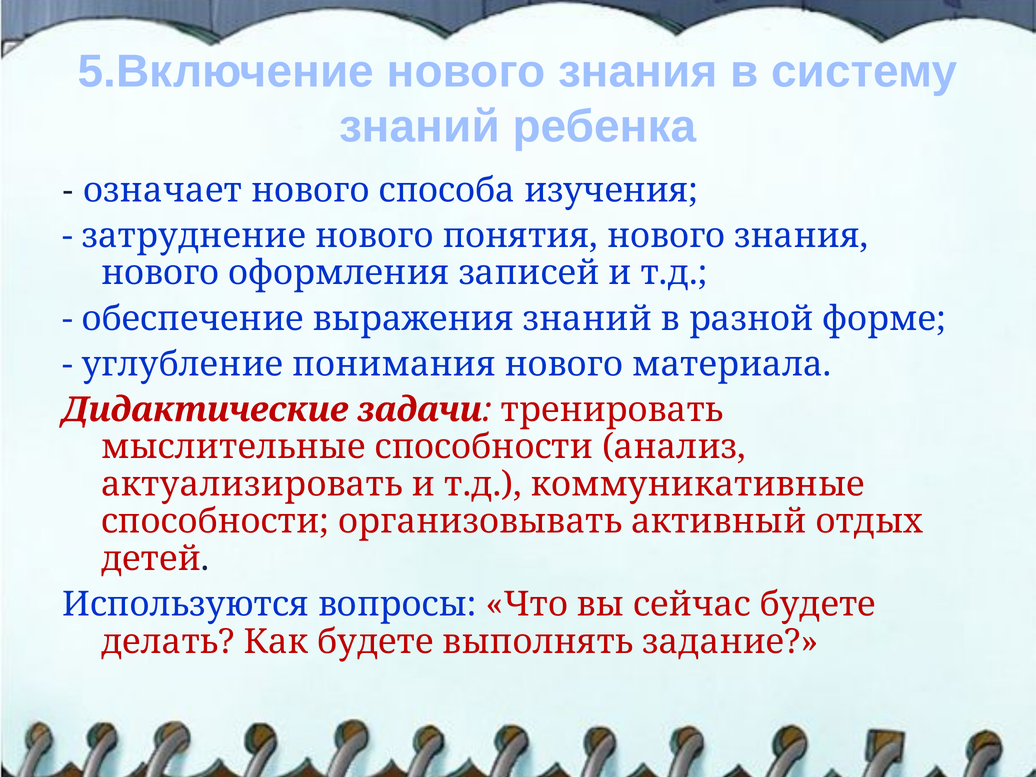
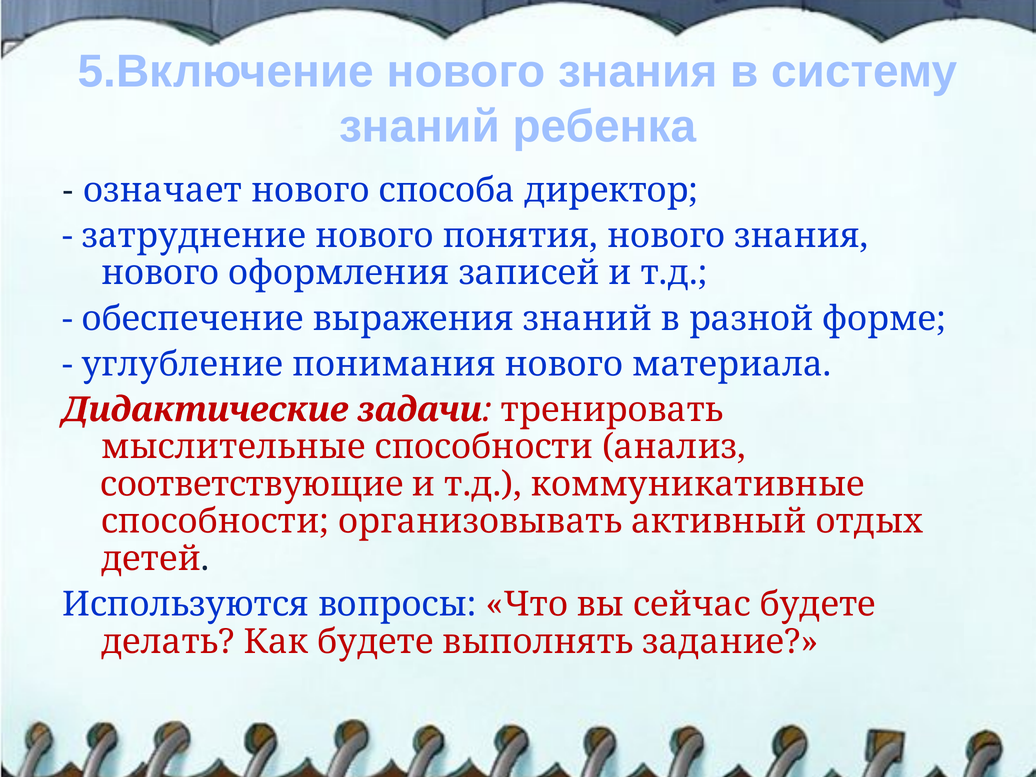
изучения: изучения -> директор (611, 190)
актуализировать: актуализировать -> соответствующие (252, 484)
